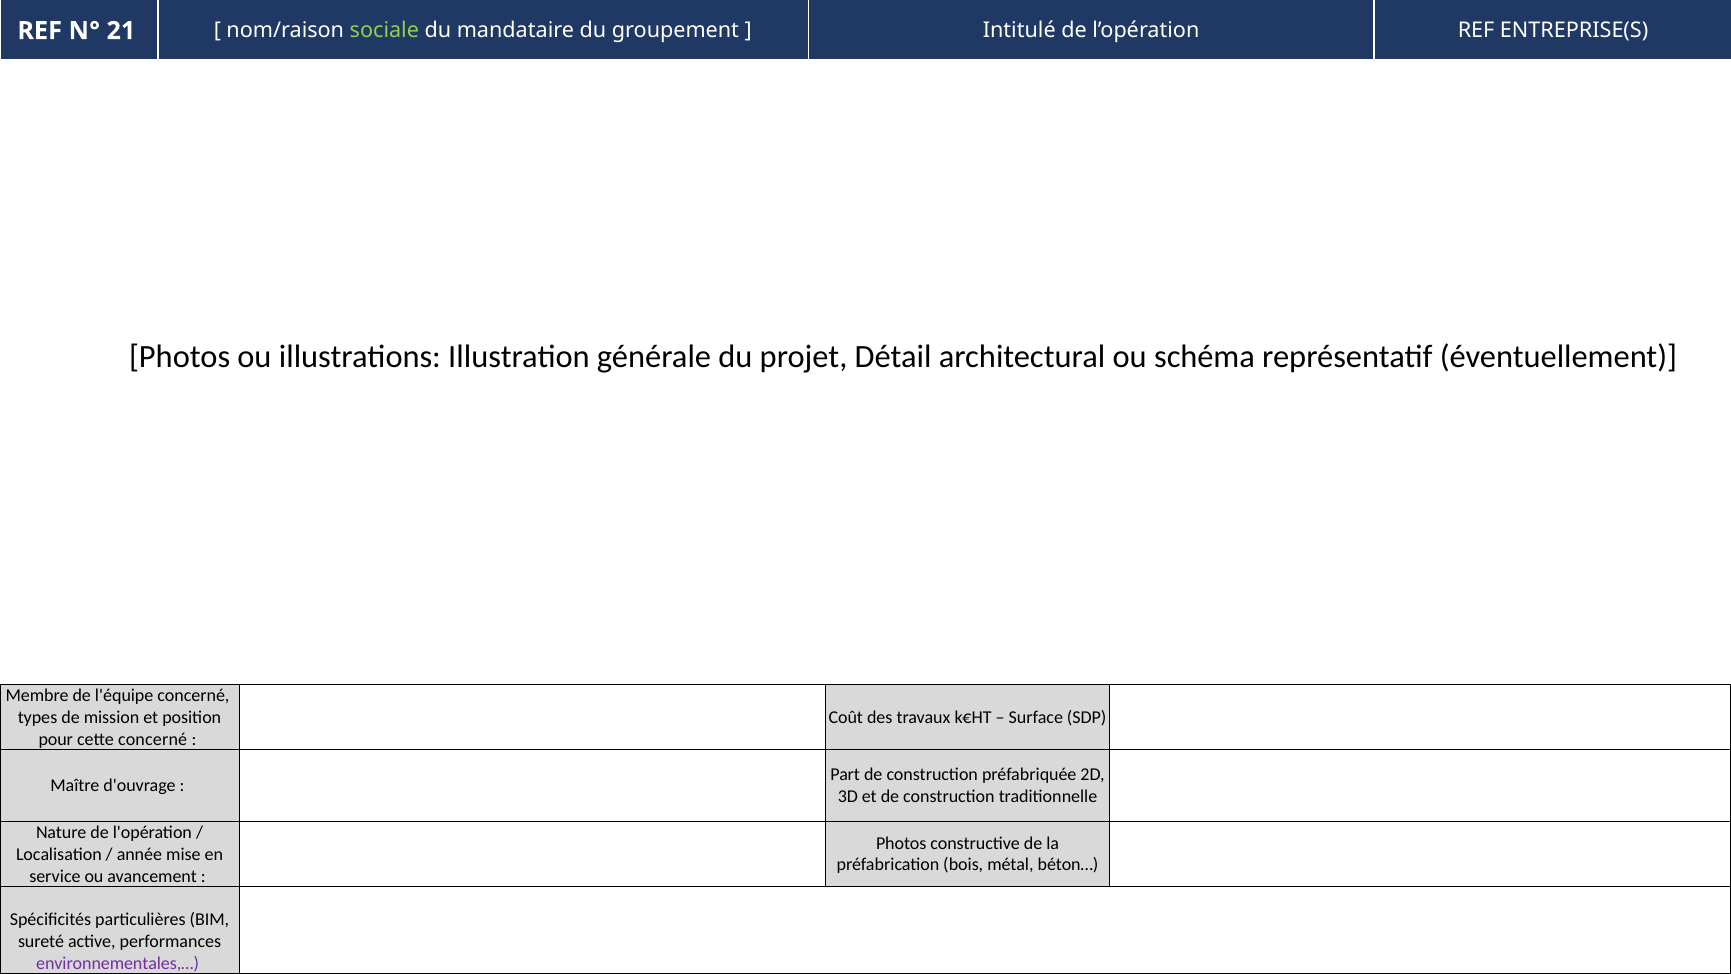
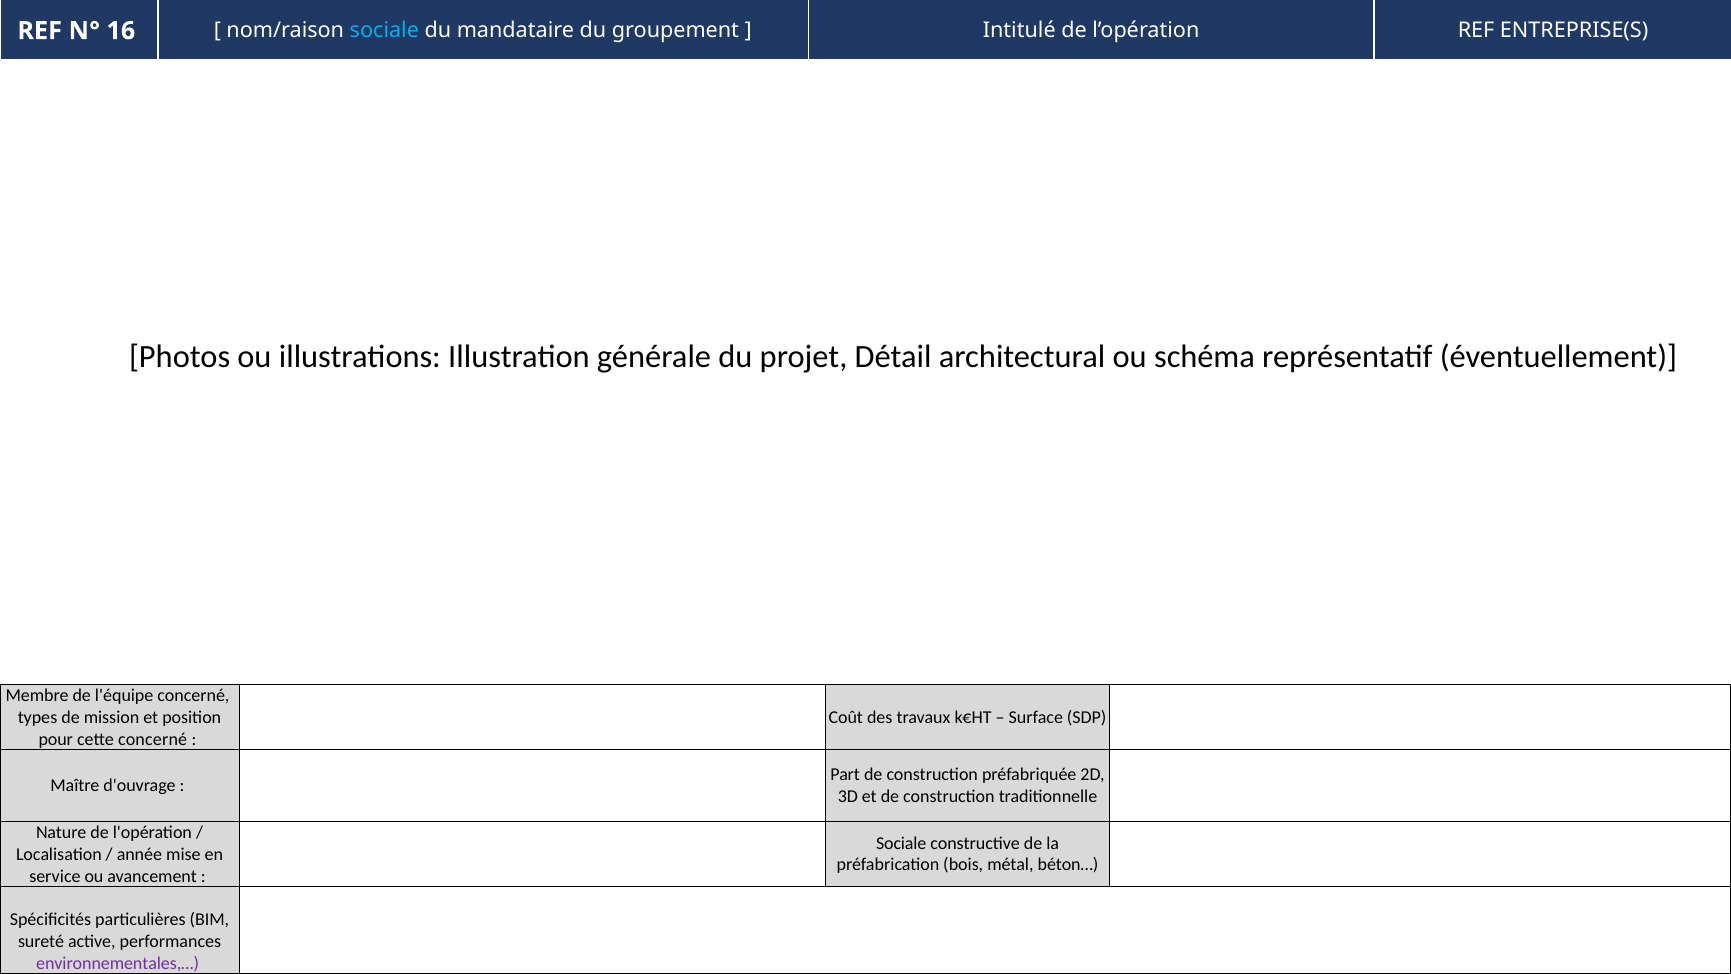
21: 21 -> 16 (121, 31)
sociale colour: light green -> light blue (384, 31)
Photos: Photos -> Sociale (901, 843)
